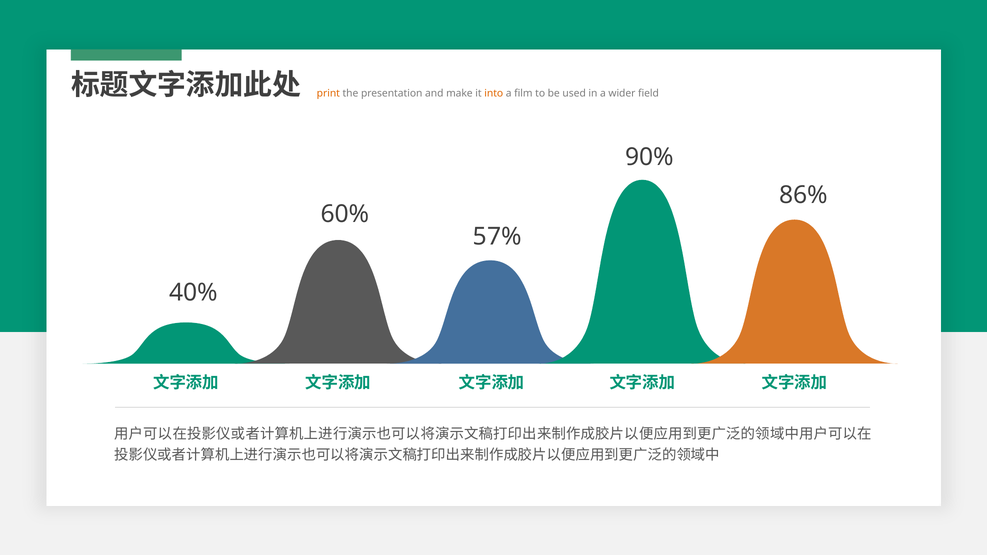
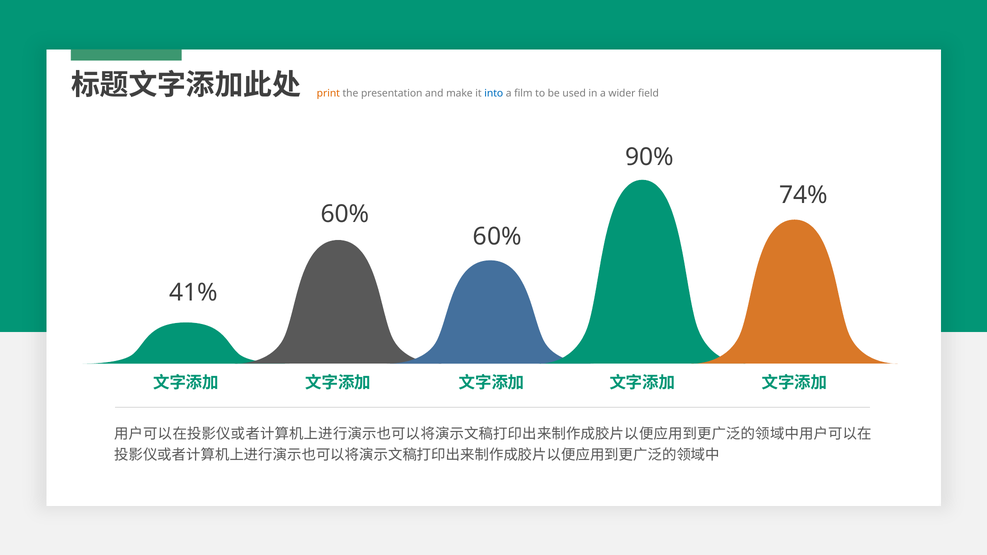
into colour: orange -> blue (494, 93)
86%: 86% -> 74% (803, 195)
57%: 57% -> 60% (497, 237)
40%: 40% -> 41% (193, 293)
